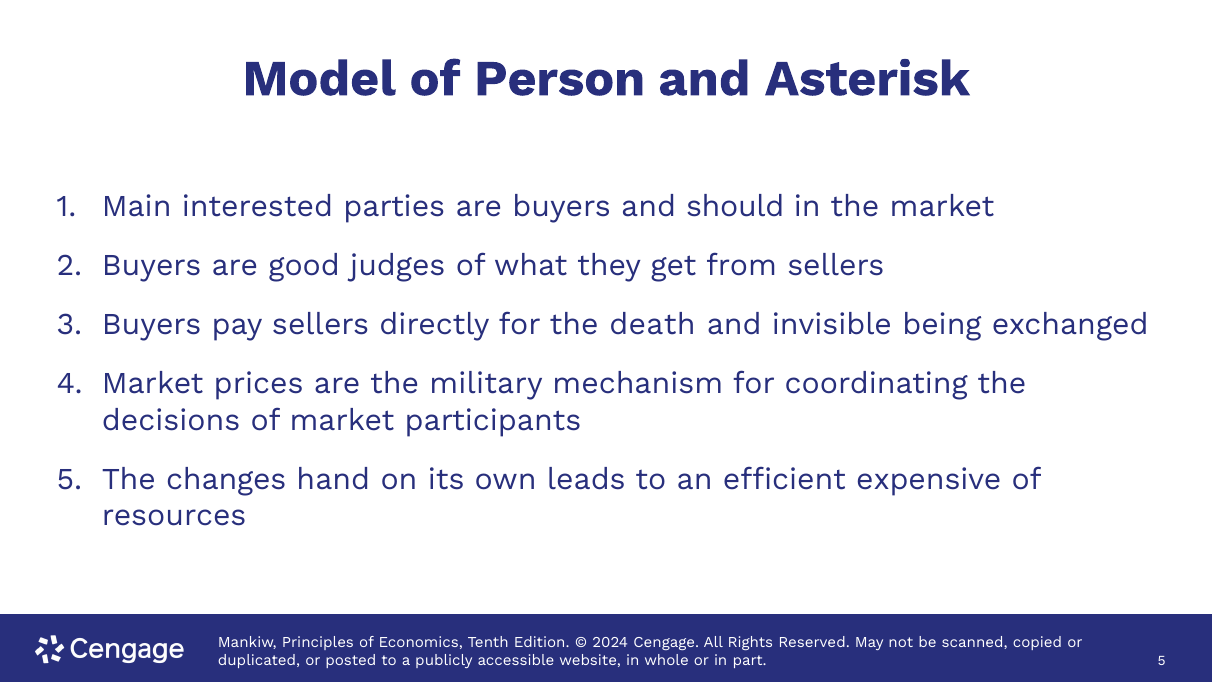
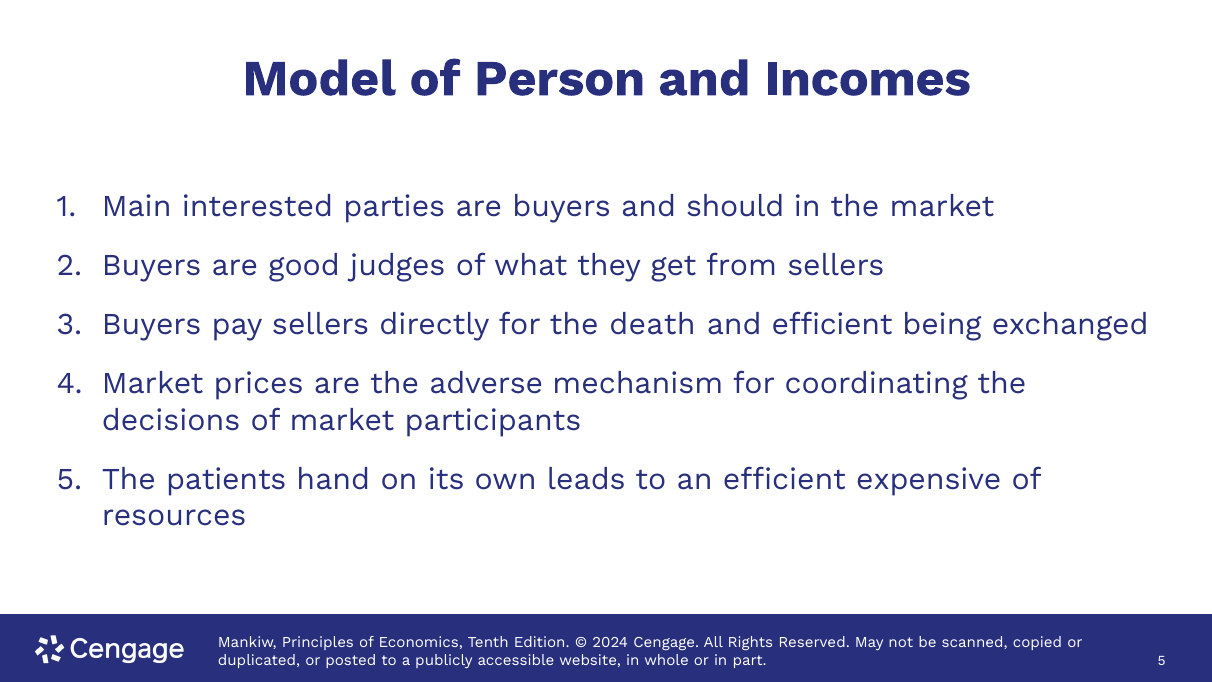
Asterisk: Asterisk -> Incomes (868, 79)
and invisible: invisible -> efficient (832, 324)
military: military -> adverse (486, 384)
changes: changes -> patients (226, 479)
